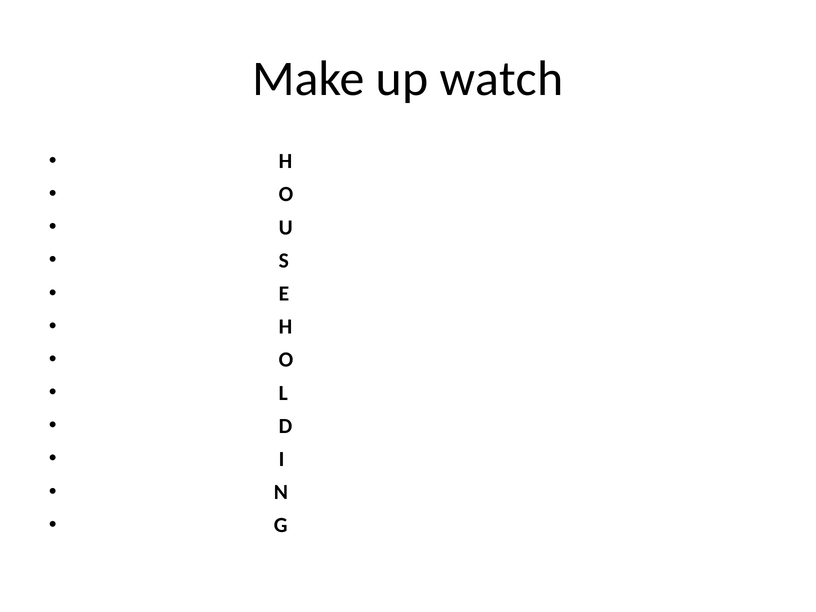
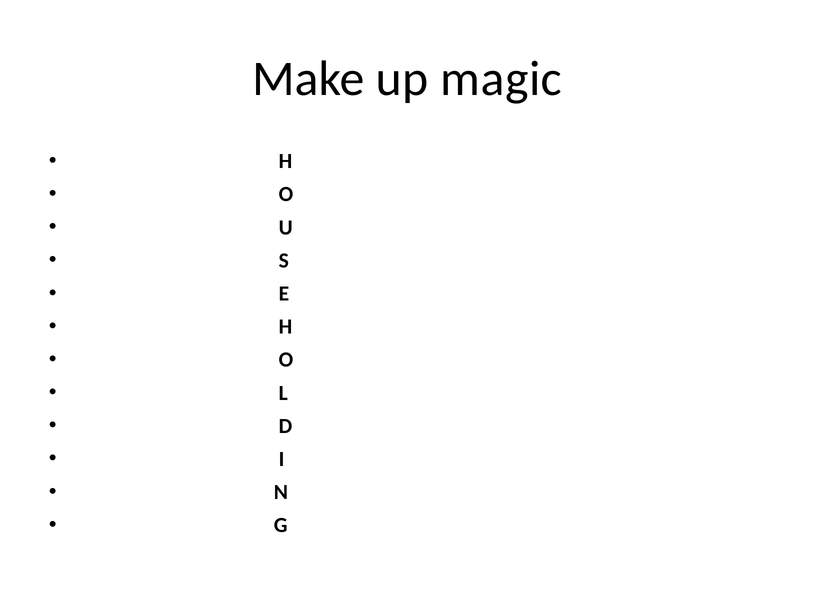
watch: watch -> magic (501, 79)
